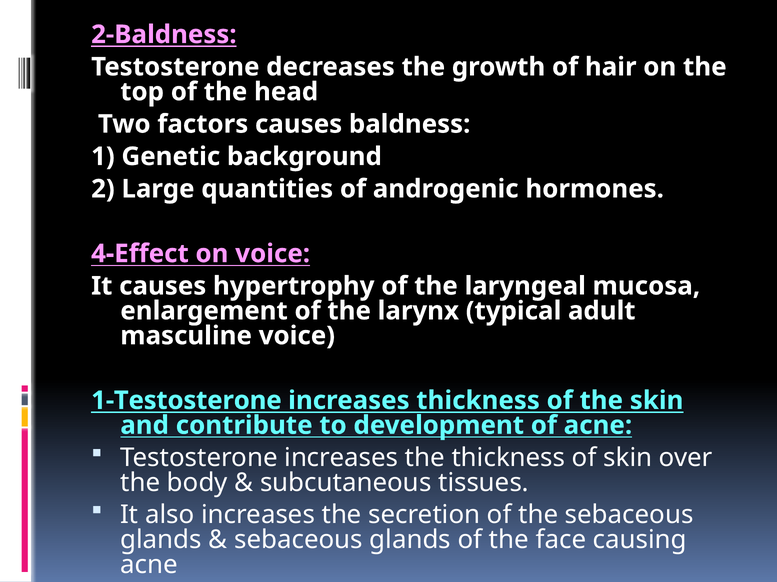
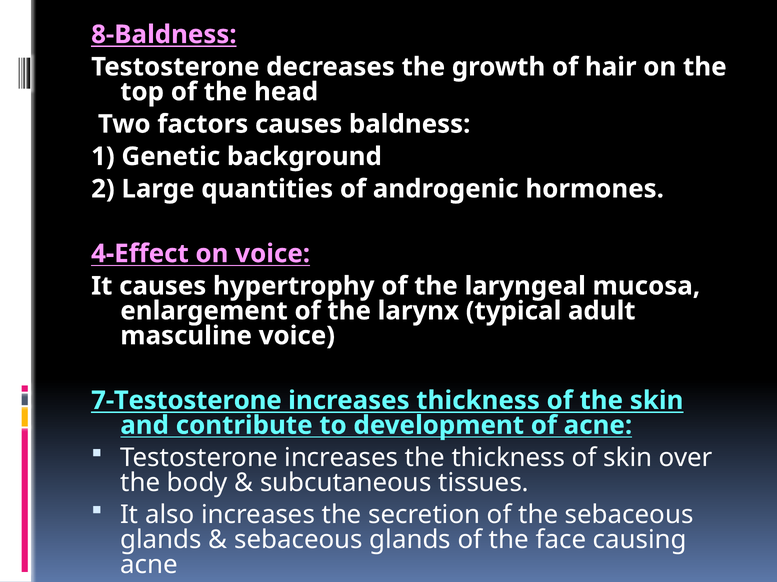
2-Baldness: 2-Baldness -> 8-Baldness (164, 35)
1-Testosterone: 1-Testosterone -> 7-Testosterone (186, 401)
